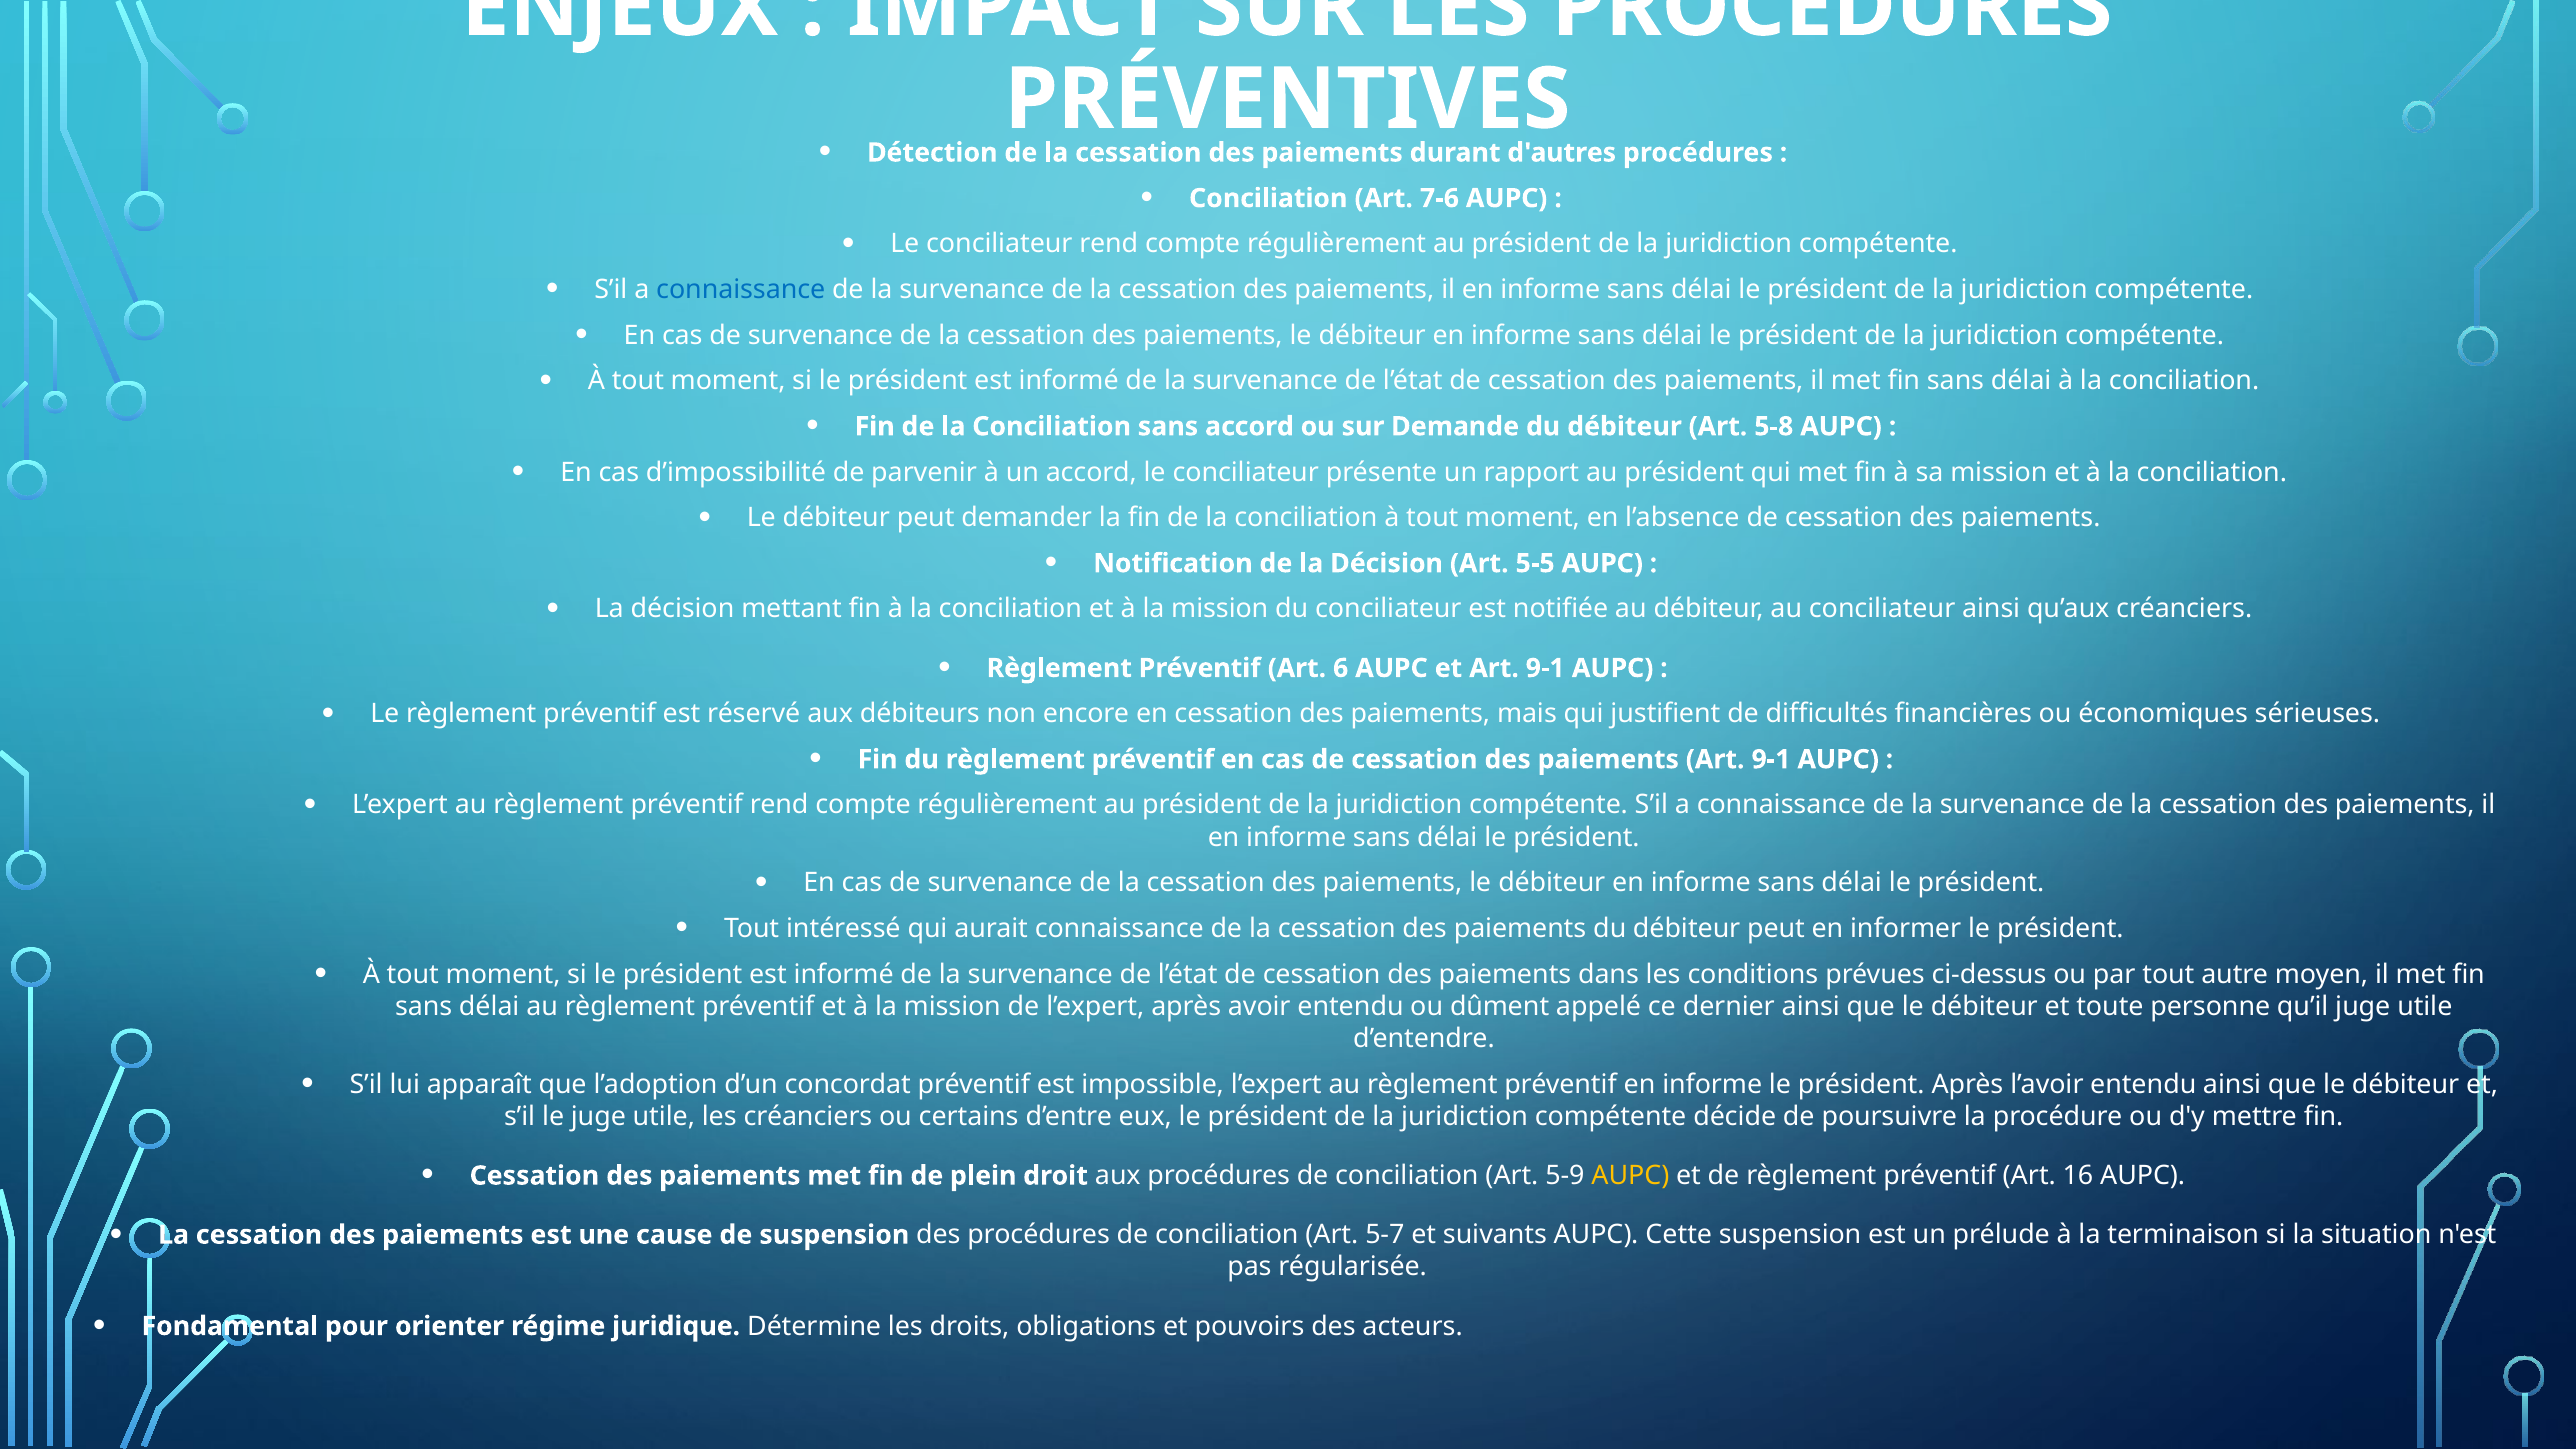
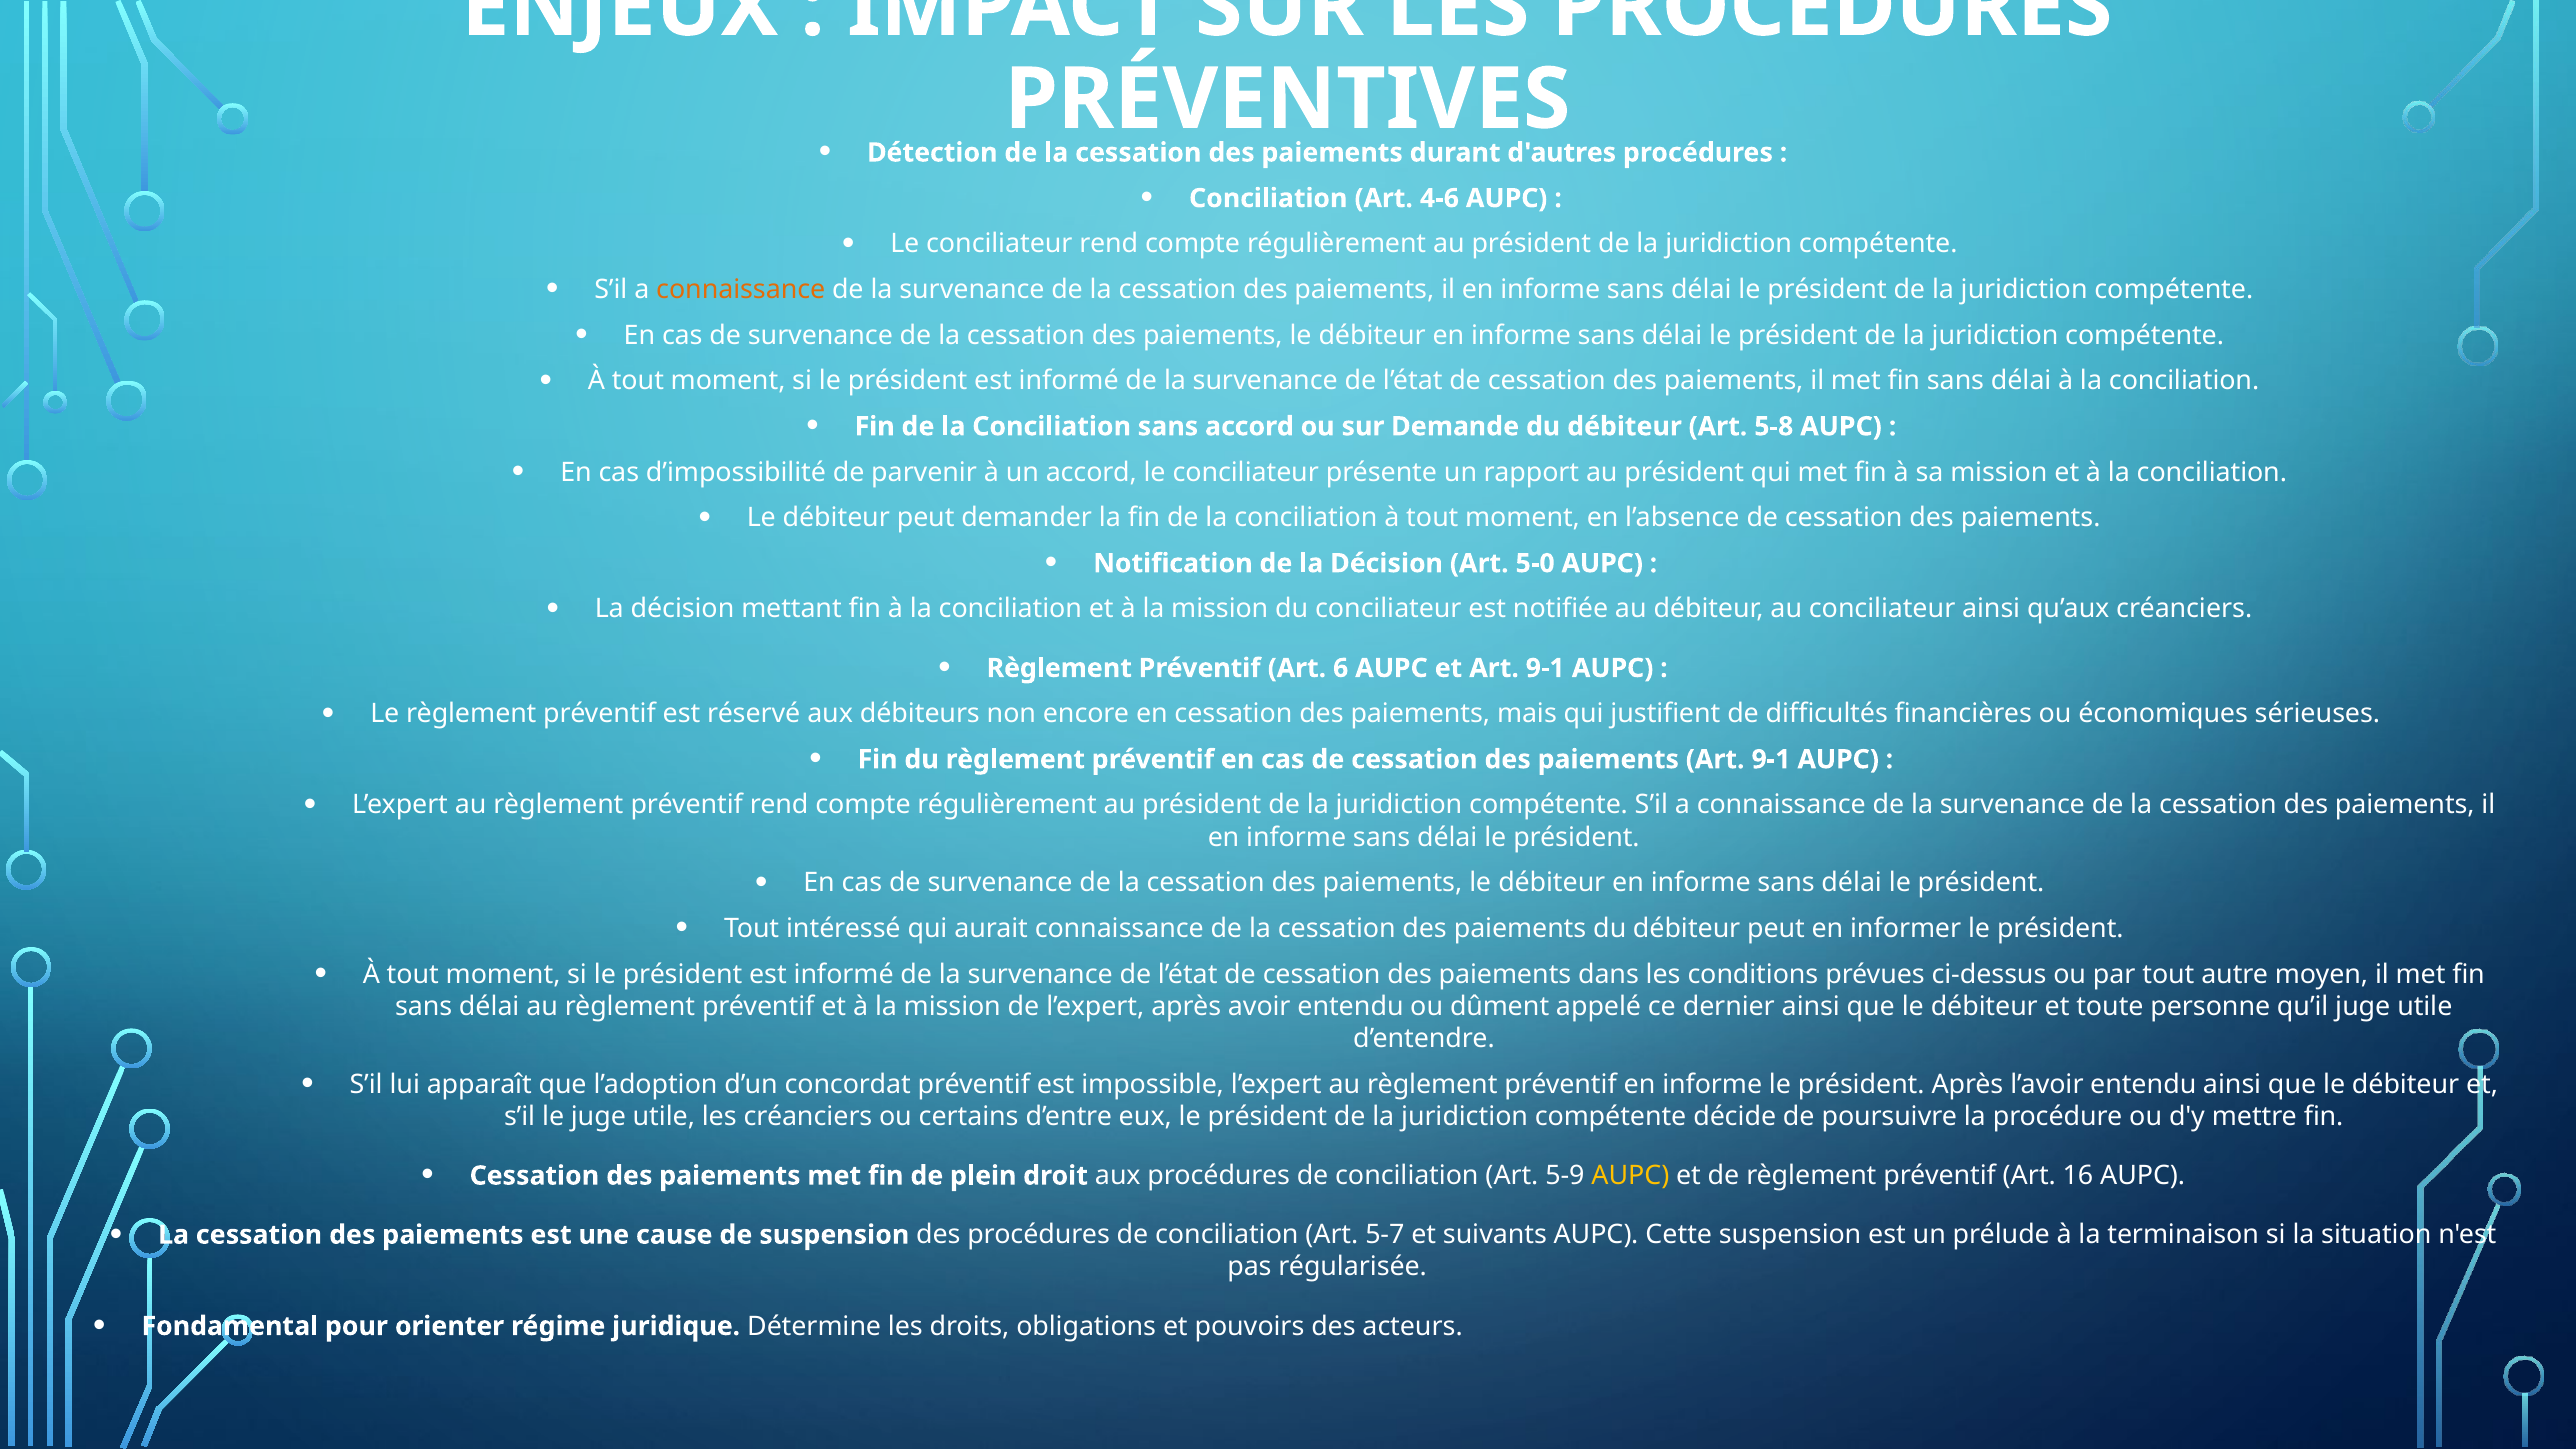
7-6: 7-6 -> 4-6 (1439, 198)
connaissance colour: blue -> orange (741, 290)
5-5: 5-5 -> 5-0 (1535, 563)
